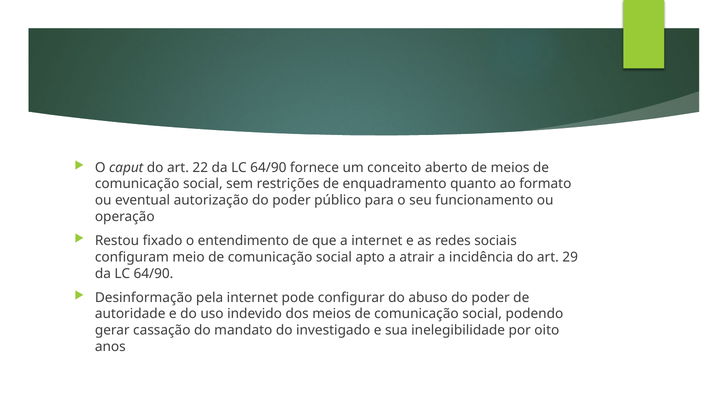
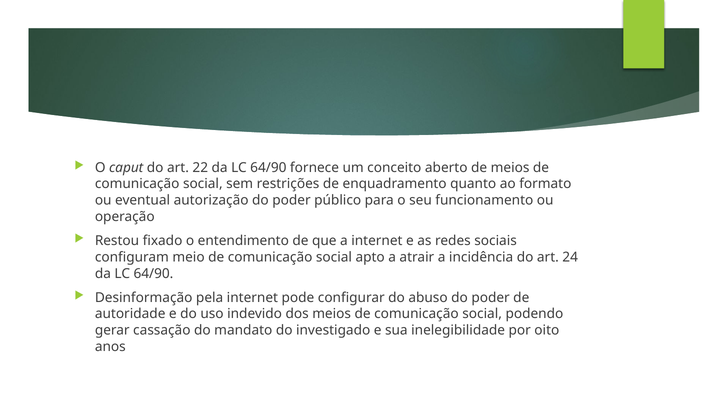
29: 29 -> 24 (570, 257)
